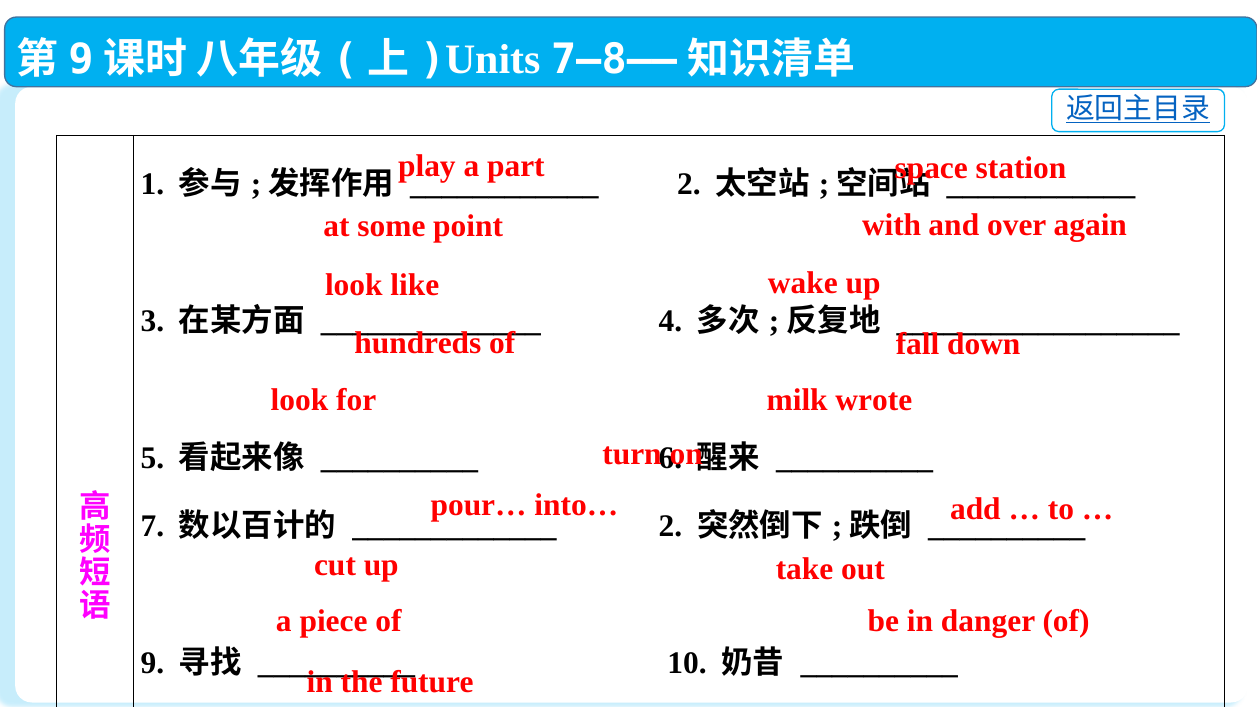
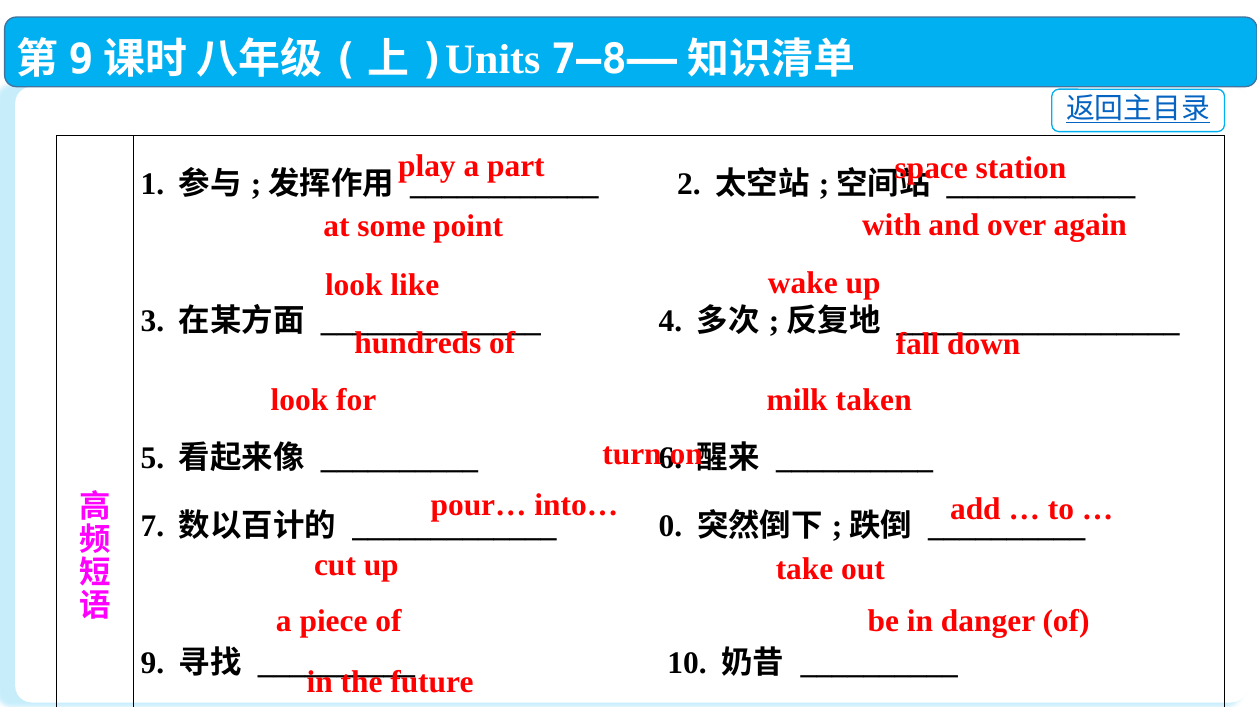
wrote: wrote -> taken (874, 400)
2: 2 -> 0 (670, 526)
